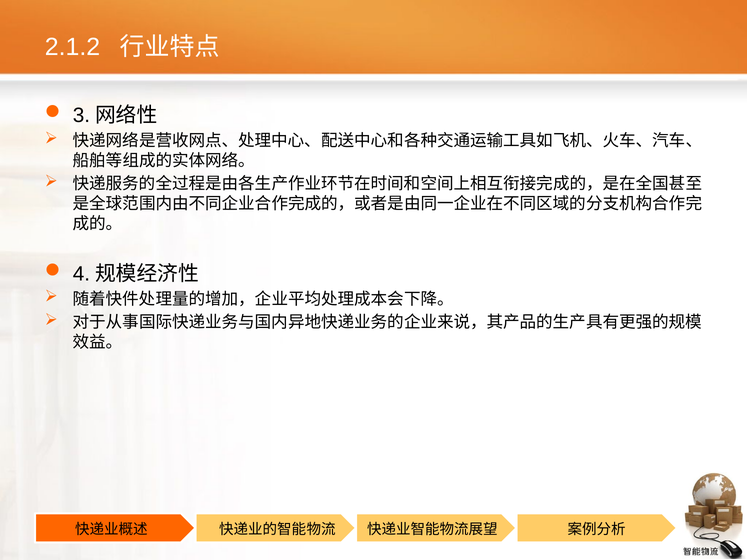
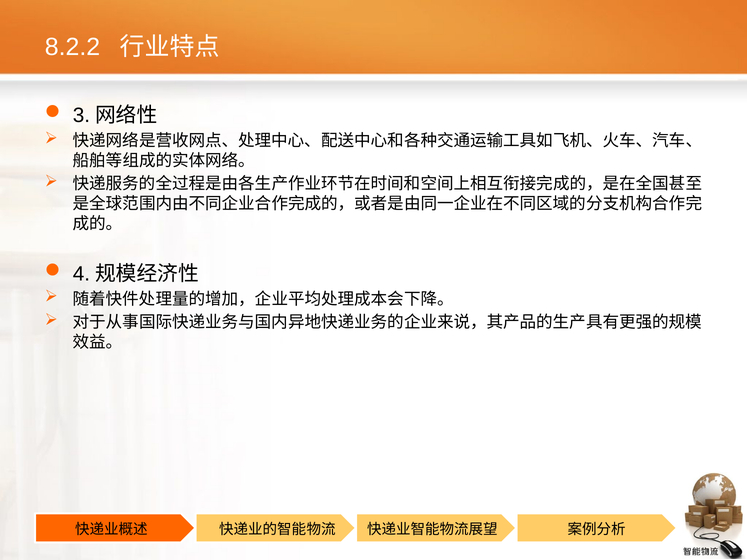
2.1.2: 2.1.2 -> 8.2.2 (72, 47)
